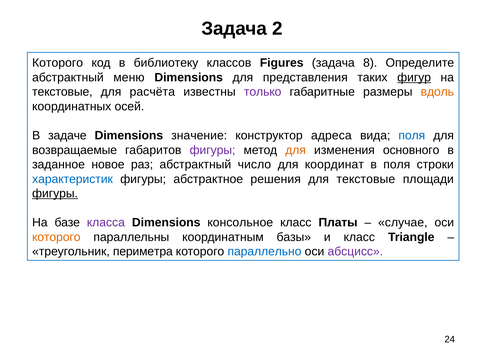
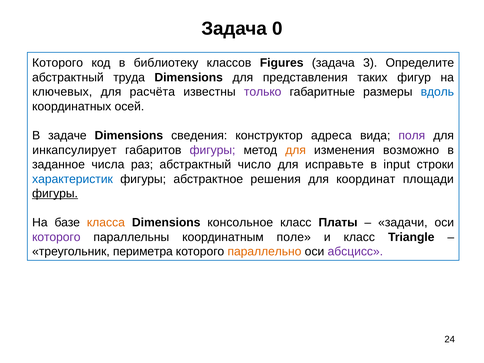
2: 2 -> 0 (277, 29)
8: 8 -> 3 (370, 63)
меню: меню -> труда (129, 77)
фигур underline: present -> none (414, 77)
текстовые: текстовые -> ключевых (62, 92)
вдоль colour: orange -> blue (437, 92)
значение: значение -> сведения (199, 136)
поля colour: blue -> purple (412, 136)
возвращаемые: возвращаемые -> инкапсулирует (75, 150)
основного: основного -> возможно (411, 150)
новое: новое -> числа (108, 165)
координат: координат -> исправьте (334, 165)
в поля: поля -> input (397, 165)
для текстовые: текстовые -> координат (366, 179)
класса colour: purple -> orange (106, 223)
случае: случае -> задачи (403, 223)
которого colour: orange -> purple (56, 237)
базы: базы -> поле (294, 237)
параллельно colour: blue -> orange (264, 252)
